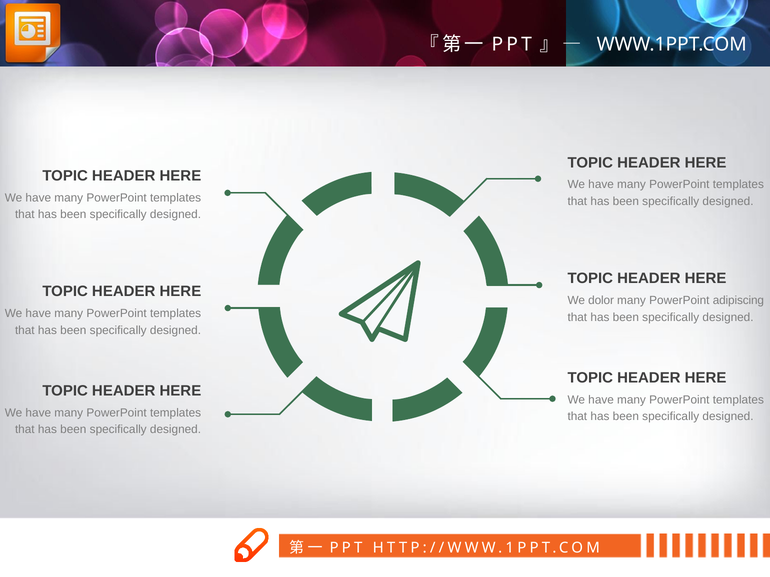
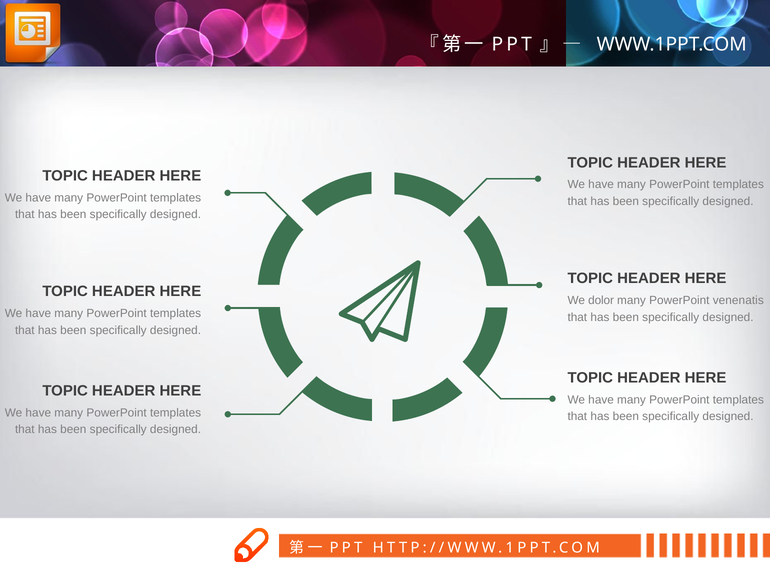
adipiscing: adipiscing -> venenatis (738, 301)
